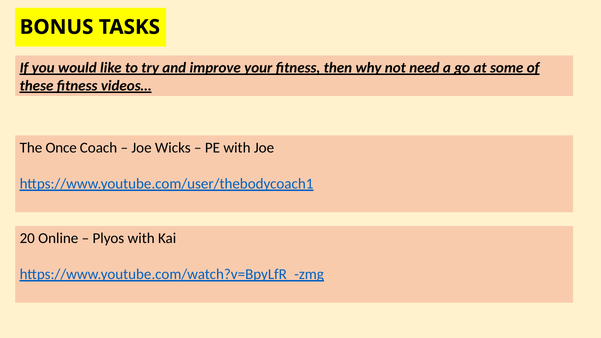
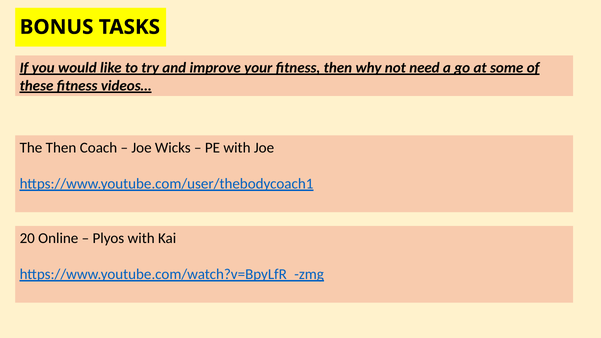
The Once: Once -> Then (61, 148)
